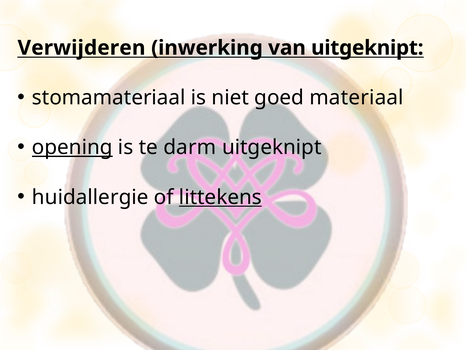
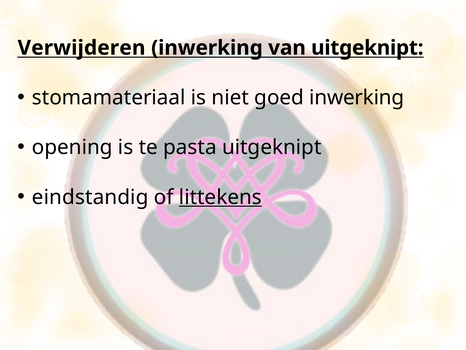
goed materiaal: materiaal -> inwerking (357, 98)
opening underline: present -> none (72, 147)
darm: darm -> pasta (190, 147)
huidallergie: huidallergie -> eindstandig (90, 197)
